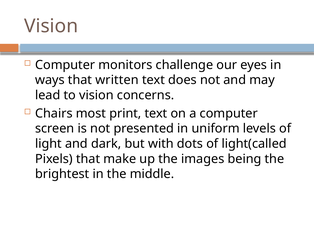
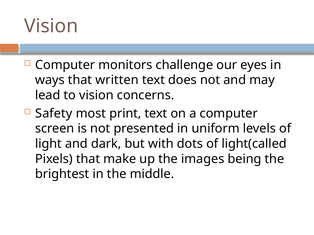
Chairs: Chairs -> Safety (54, 114)
